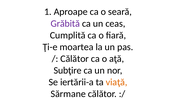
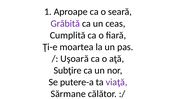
Călător: Călător -> Uşoară (75, 59)
iertării-a: iertării-a -> putere-a (77, 82)
viaţă colour: orange -> purple (117, 82)
